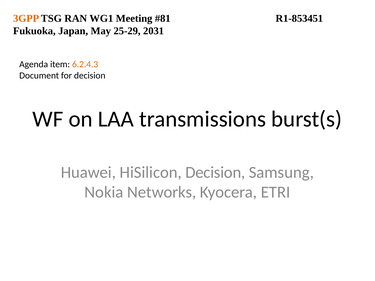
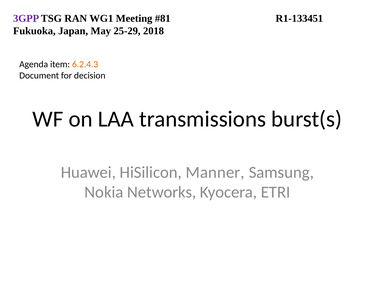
3GPP colour: orange -> purple (26, 18)
R1-853451: R1-853451 -> R1-133451 (299, 18)
2031: 2031 -> 2018 (154, 31)
HiSilicon Decision: Decision -> Manner (215, 172)
